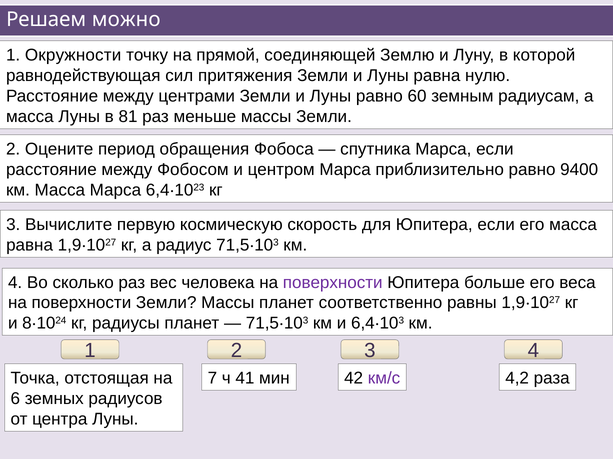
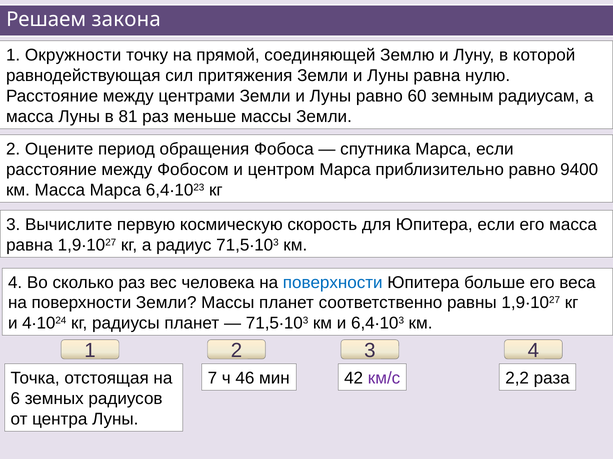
можно: можно -> закона (126, 20)
поверхности colour: purple -> blue (333, 283)
и 8: 8 -> 4 (27, 324)
41: 41 -> 46 (245, 379)
4,2: 4,2 -> 2,2 (517, 379)
